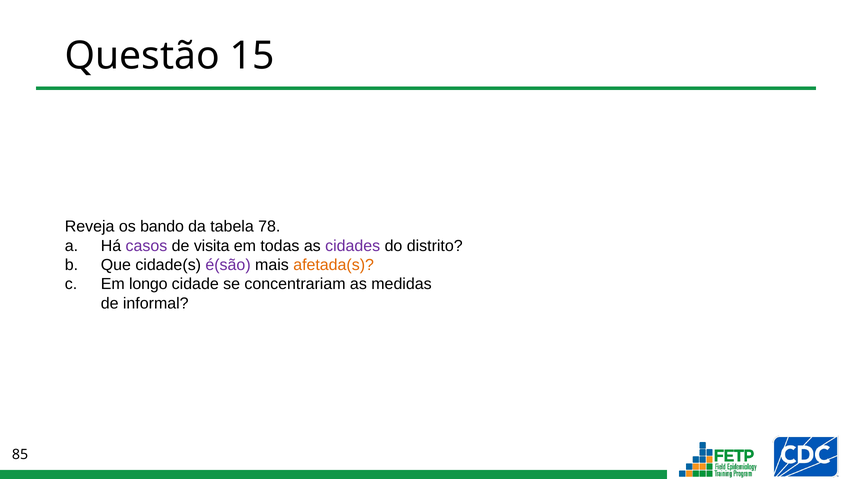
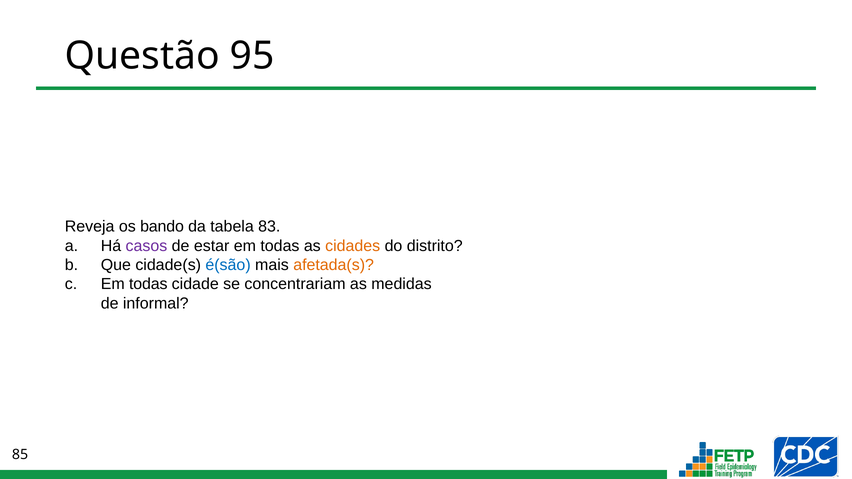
15: 15 -> 95 (252, 56)
78: 78 -> 83 (269, 227)
visita: visita -> estar (212, 246)
cidades colour: purple -> orange (353, 246)
é(são colour: purple -> blue (228, 265)
longo: longo -> todas (148, 284)
